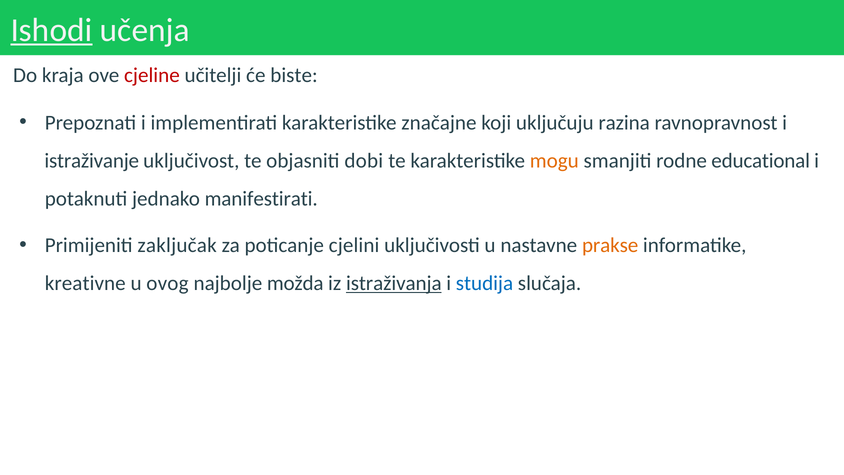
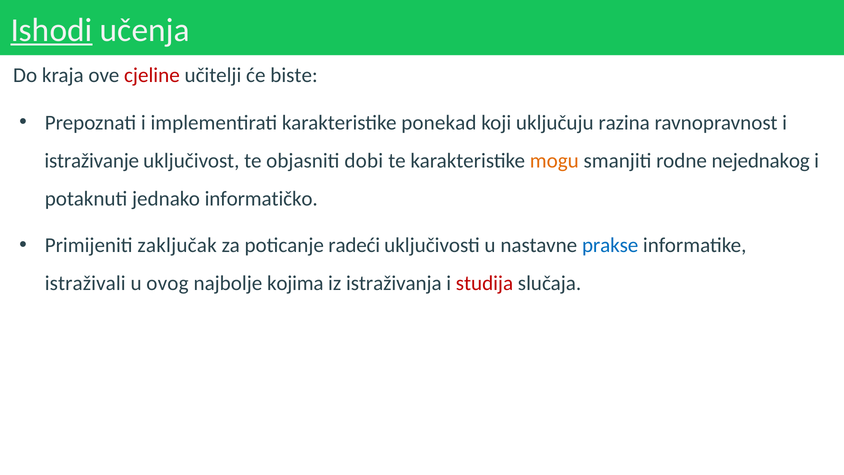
značajne: značajne -> ponekad (439, 123)
educational: educational -> nejednakog (761, 161)
manifestirati: manifestirati -> informatičko (261, 199)
cjelini: cjelini -> radeći (354, 245)
prakse colour: orange -> blue (610, 245)
kreativne: kreativne -> istraživali (85, 283)
možda: možda -> kojima (295, 283)
istraživanja underline: present -> none (394, 283)
studija colour: blue -> red (484, 283)
